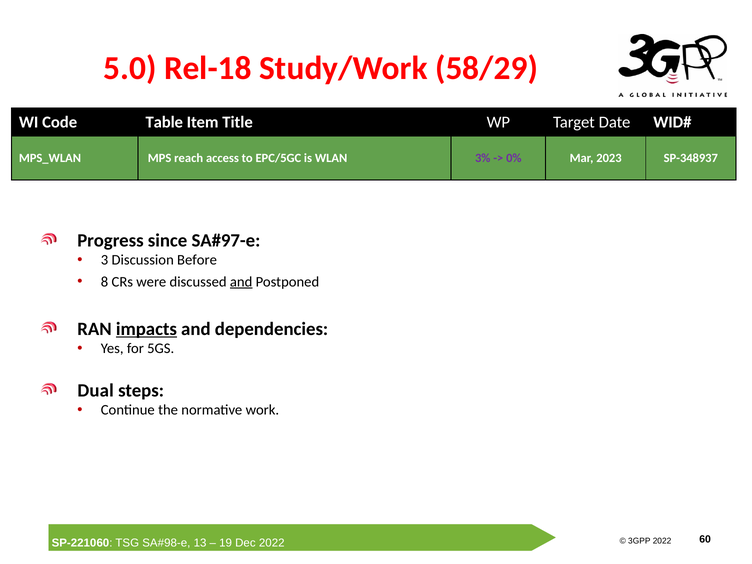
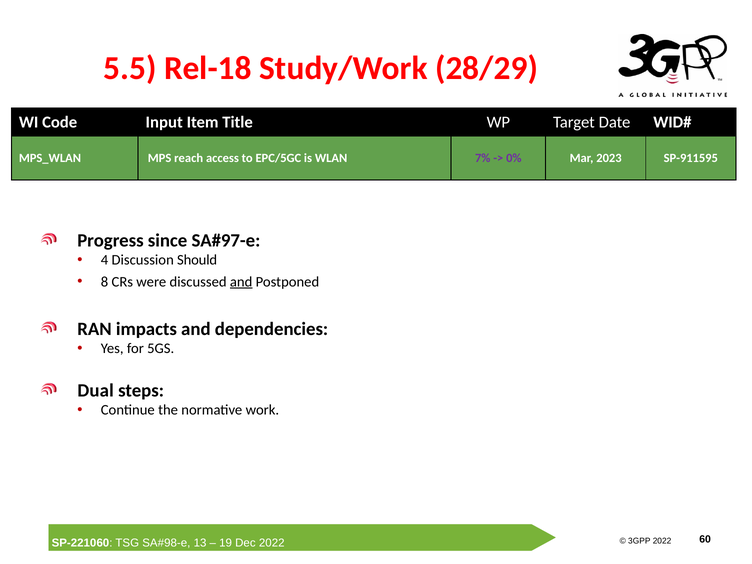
5.0: 5.0 -> 5.5 (130, 68)
58/29: 58/29 -> 28/29 (487, 68)
Table: Table -> Input (164, 122)
3%: 3% -> 7% (483, 158)
SP-348937: SP-348937 -> SP-911595 (691, 158)
3: 3 -> 4 (105, 260)
Before: Before -> Should (197, 260)
impacts underline: present -> none (146, 329)
